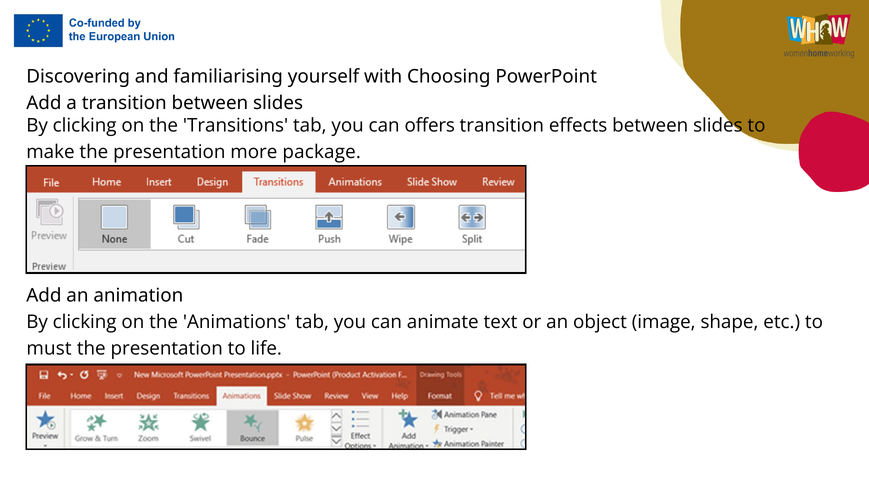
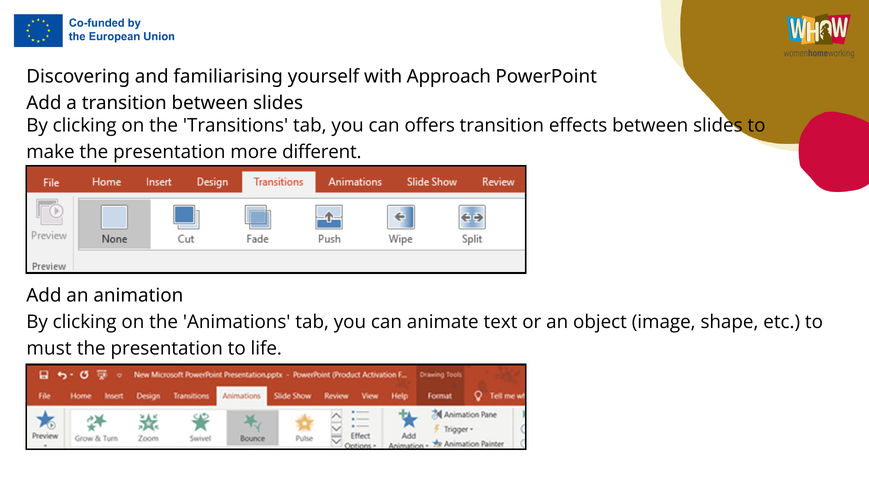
Choosing: Choosing -> Approach (449, 77)
package: package -> different (322, 152)
